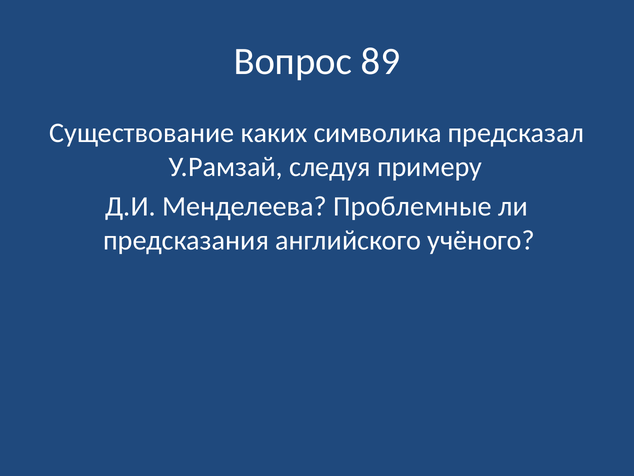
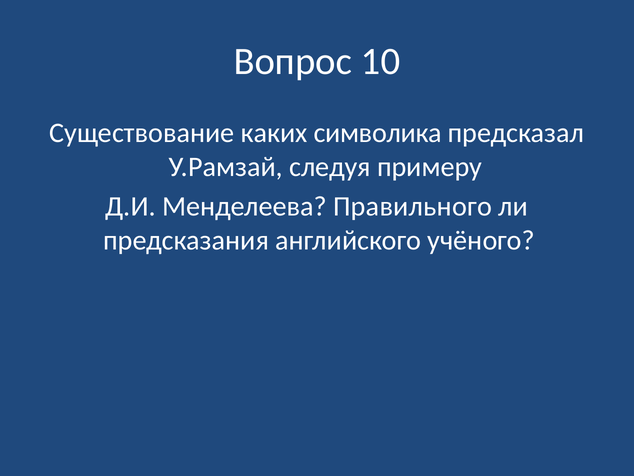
89: 89 -> 10 (381, 61)
Проблемные: Проблемные -> Правильного (413, 206)
